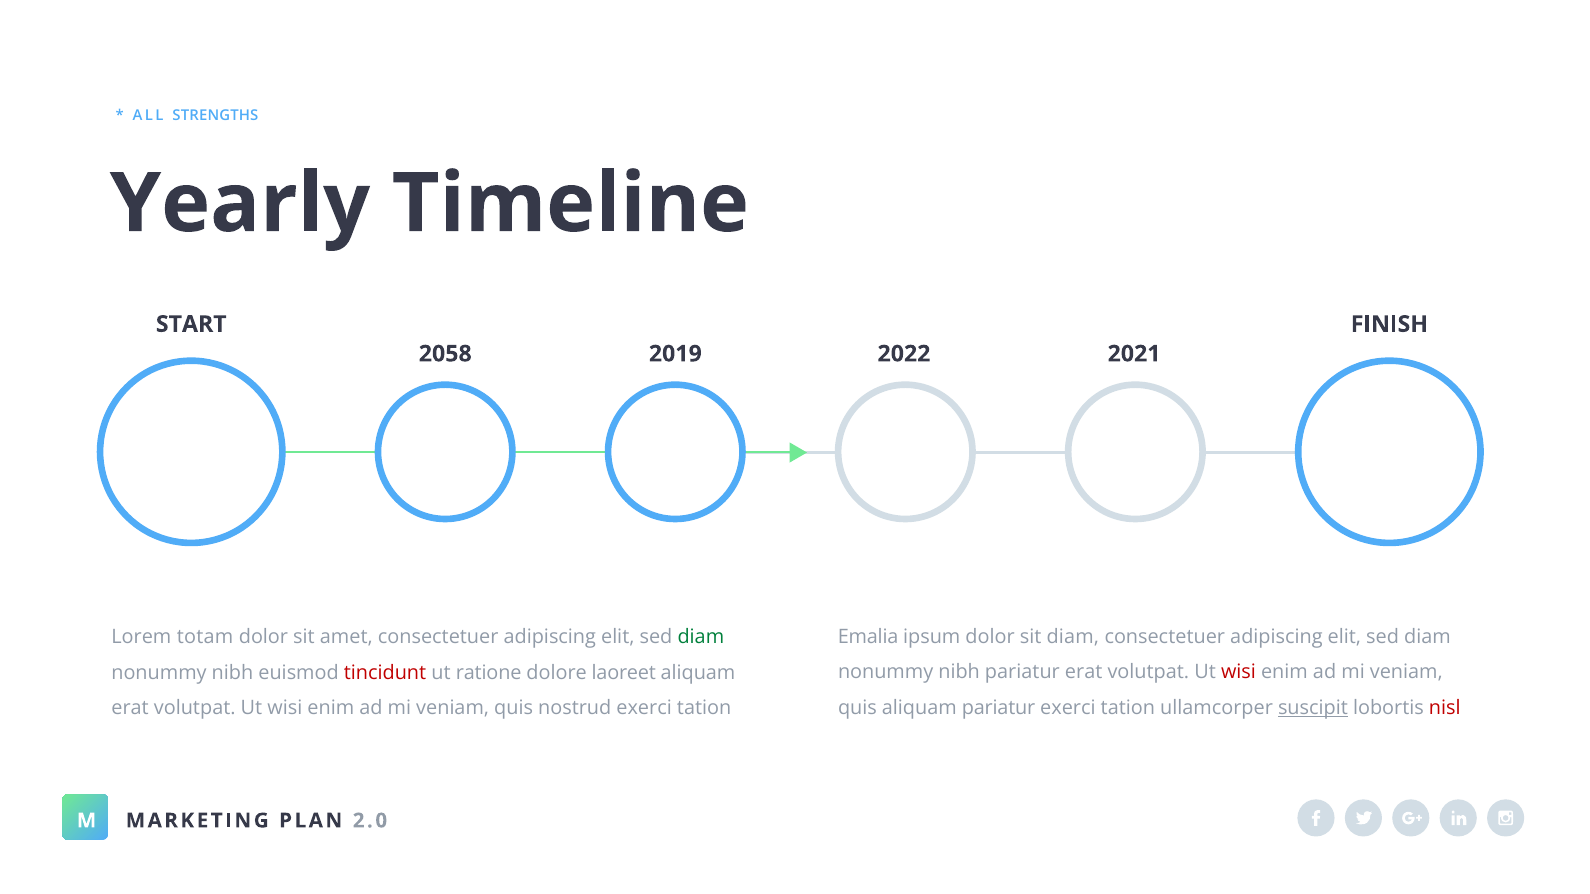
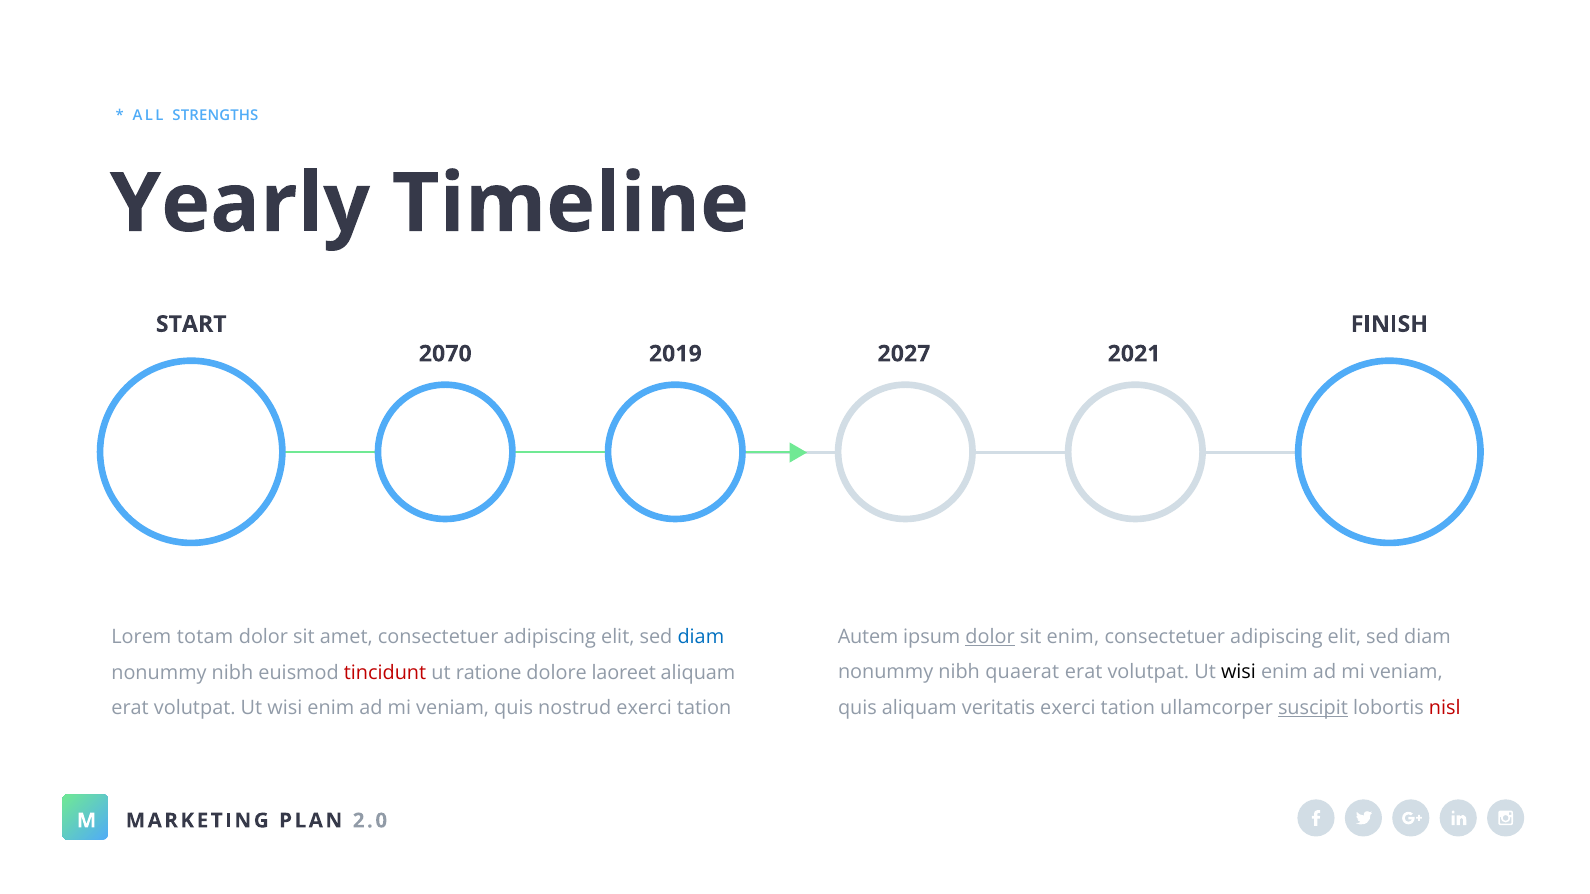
2058: 2058 -> 2070 (445, 354)
2022: 2022 -> 2027 (904, 354)
Emalia: Emalia -> Autem (868, 637)
dolor underline: none -> present (990, 637)
sit diam: diam -> enim (1073, 637)
diam colour: green -> blue (701, 637)
nibh pariatur: pariatur -> quaerat (1022, 673)
wisi colour: red -> black (1238, 673)
aliquam pariatur: pariatur -> veritatis (999, 708)
